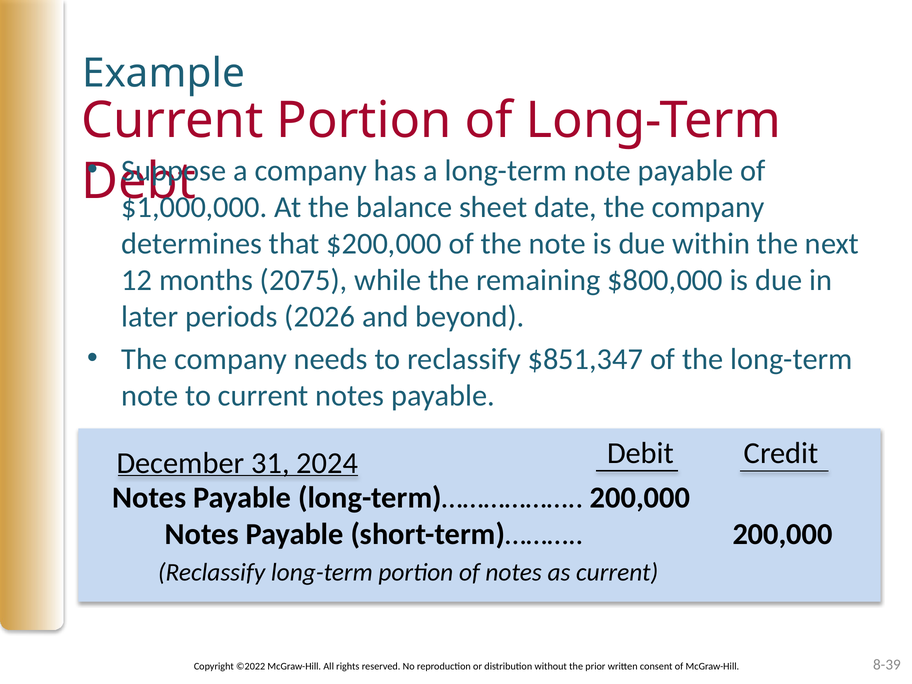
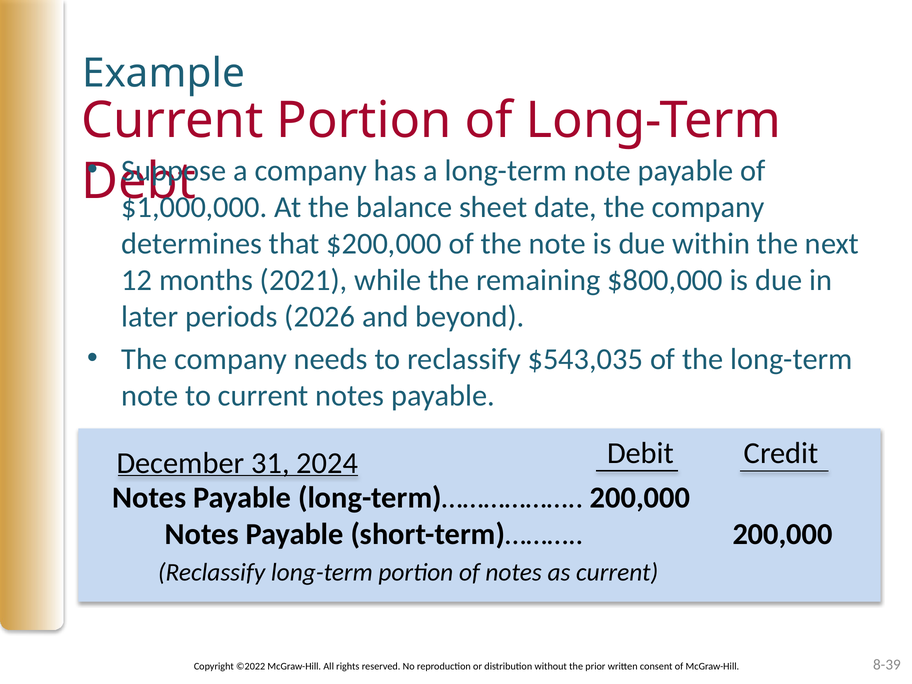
2075: 2075 -> 2021 (304, 280)
$851,347: $851,347 -> $543,035 (585, 359)
